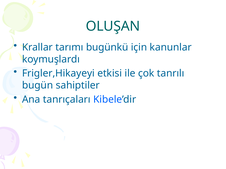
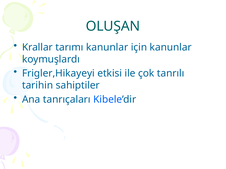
tarımı bugünkü: bugünkü -> kanunlar (107, 47)
bugün: bugün -> tarihin (38, 86)
